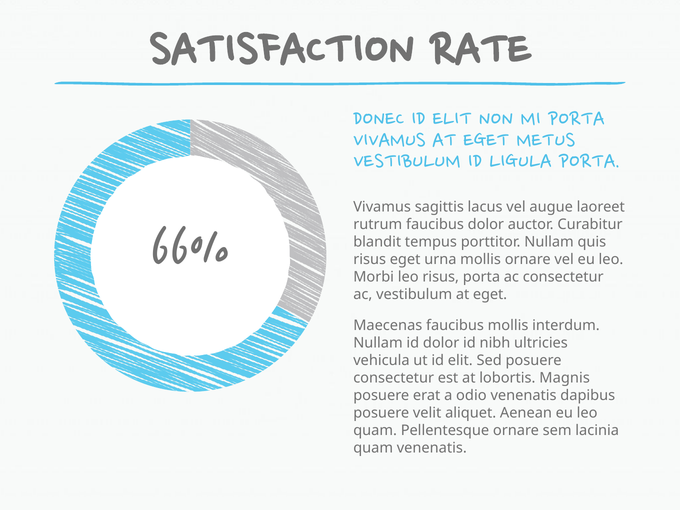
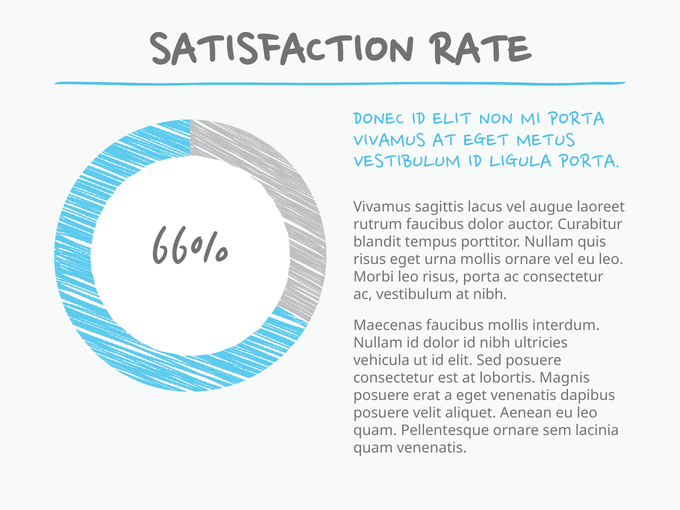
vestibulum at eget: eget -> nibh (490, 295)
a odio: odio -> eget (471, 396)
